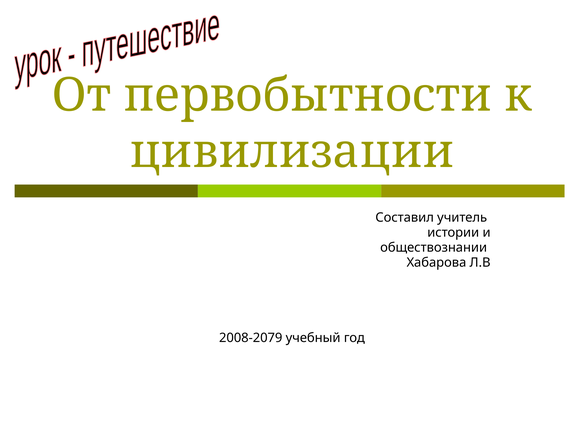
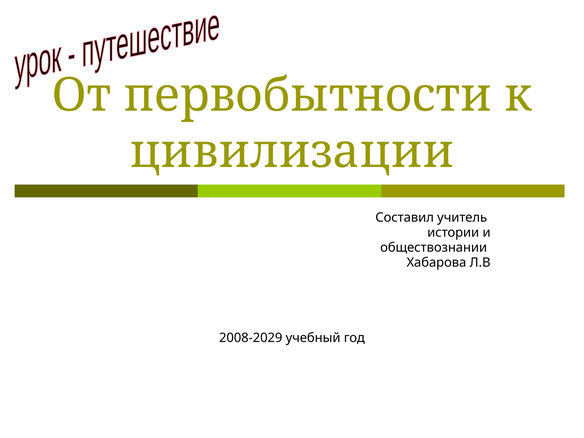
2008-2079: 2008-2079 -> 2008-2029 (251, 338)
